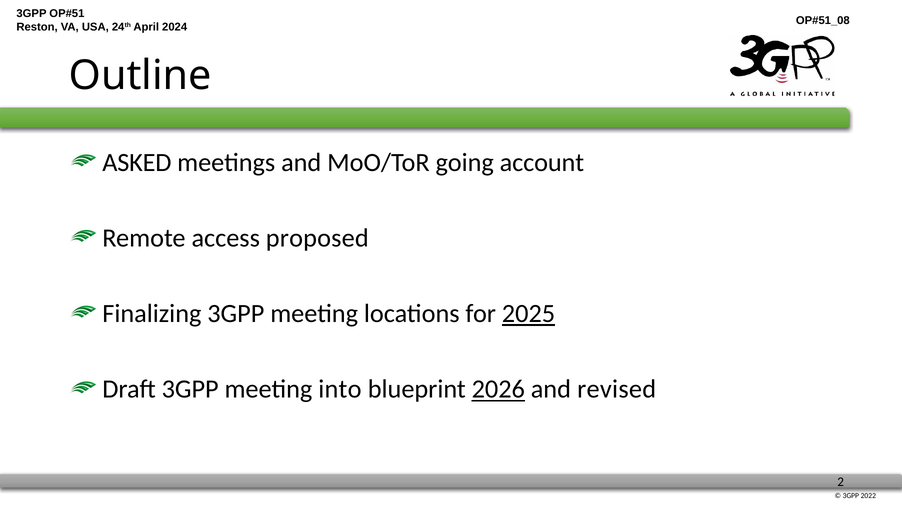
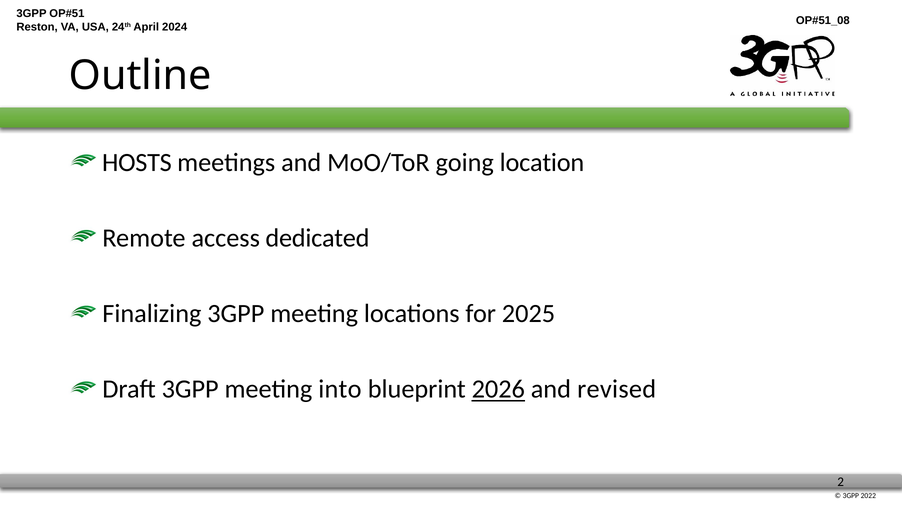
ASKED: ASKED -> HOSTS (137, 163)
account: account -> location (542, 163)
proposed: proposed -> dedicated (317, 238)
2025 underline: present -> none (529, 314)
